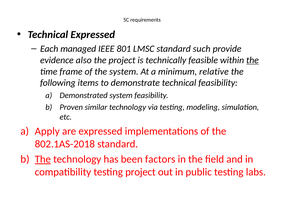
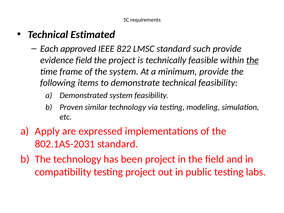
Technical Expressed: Expressed -> Estimated (93, 35)
managed: managed -> approved (78, 49)
801: 801 -> 822 (124, 49)
evidence also: also -> field (84, 60)
minimum relative: relative -> provide (214, 71)
802.1AS-2018: 802.1AS-2018 -> 802.1AS-2031 (65, 144)
The underline: present -> none (43, 159)
been factors: factors -> project (160, 159)
